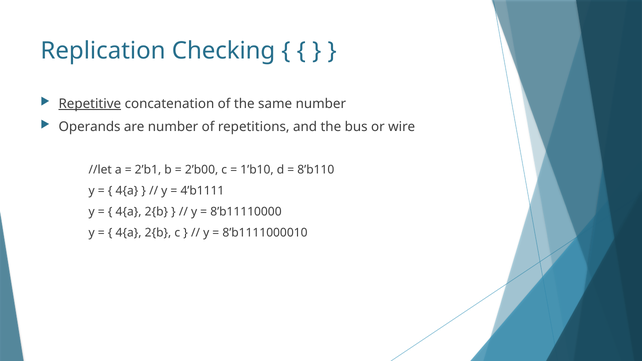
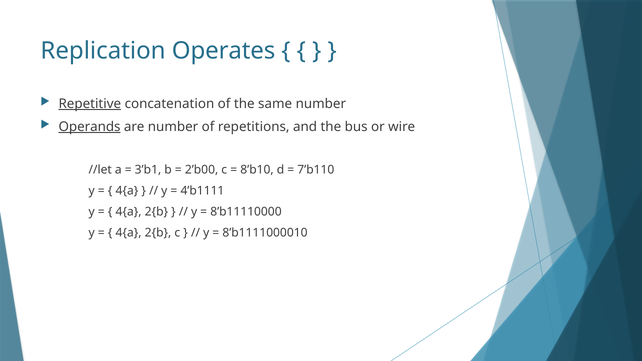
Checking: Checking -> Operates (224, 51)
Operands underline: none -> present (90, 127)
2’b1: 2’b1 -> 3’b1 (148, 170)
1’b10: 1’b10 -> 8’b10 (257, 170)
8’b110: 8’b110 -> 7’b110 (316, 170)
